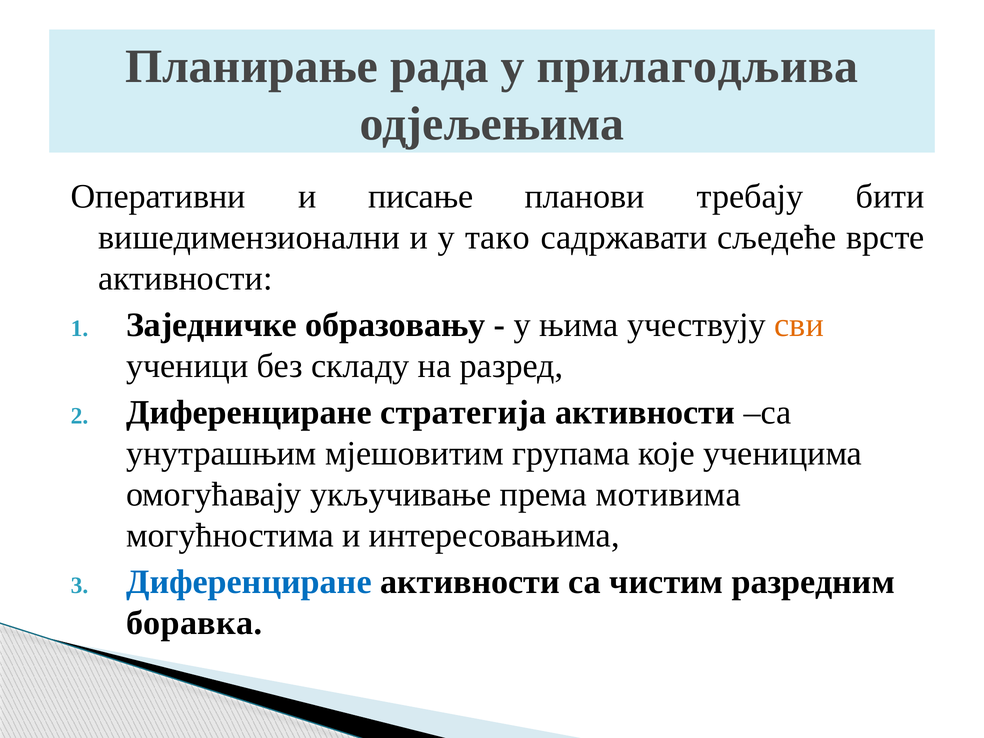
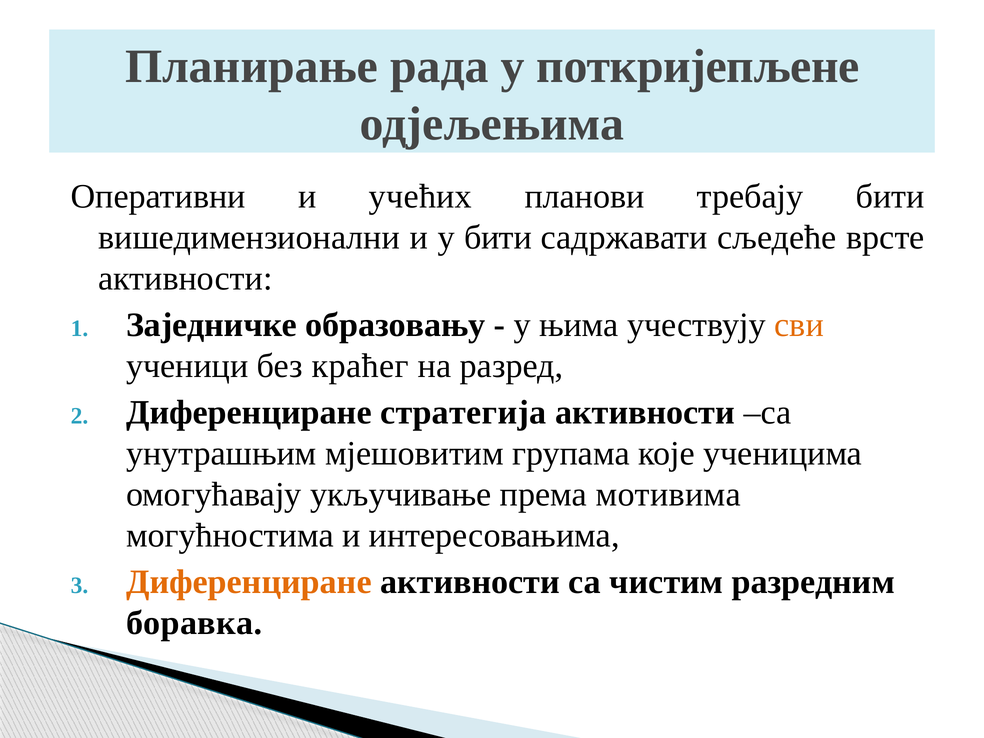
прилагодљива: прилагодљива -> поткријепљене (698, 66)
писање: писање -> учећих (420, 197)
у тако: тако -> бити (498, 238)
складу: складу -> краћег (360, 366)
Диференциране colour: blue -> orange (249, 582)
